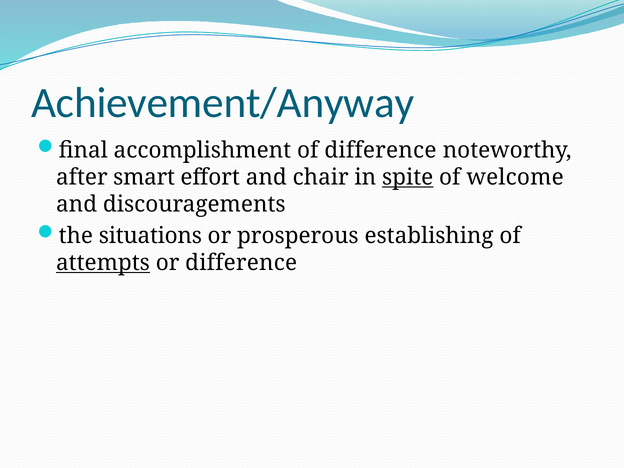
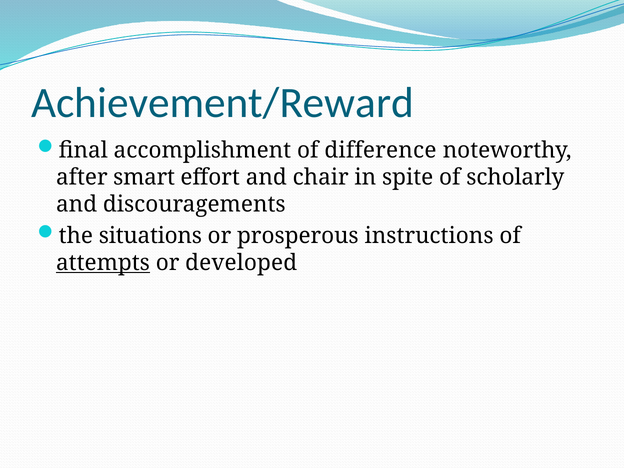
Achievement/Anyway: Achievement/Anyway -> Achievement/Reward (223, 103)
spite underline: present -> none (408, 177)
welcome: welcome -> scholarly (515, 177)
establishing: establishing -> instructions (429, 236)
or difference: difference -> developed (241, 263)
